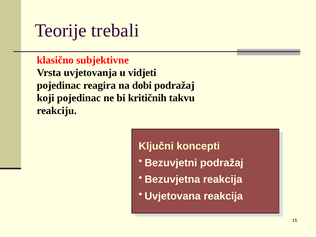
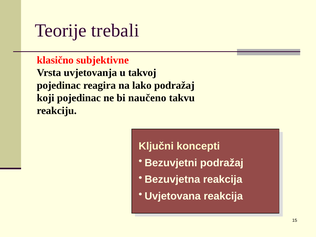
vidjeti: vidjeti -> takvoj (142, 73)
dobi: dobi -> lako (142, 85)
kritičnih: kritičnih -> naučeno (147, 98)
